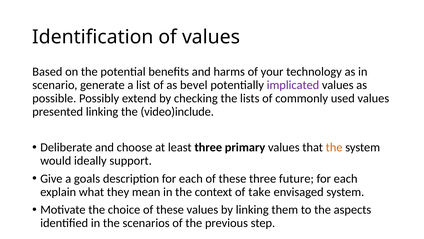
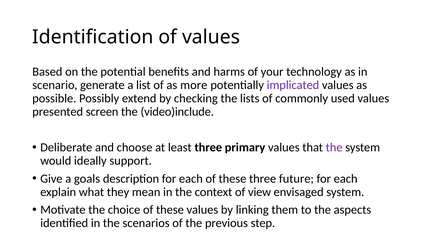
bevel: bevel -> more (194, 85)
presented linking: linking -> screen (102, 112)
the colour: orange -> purple (334, 147)
take: take -> view (260, 192)
